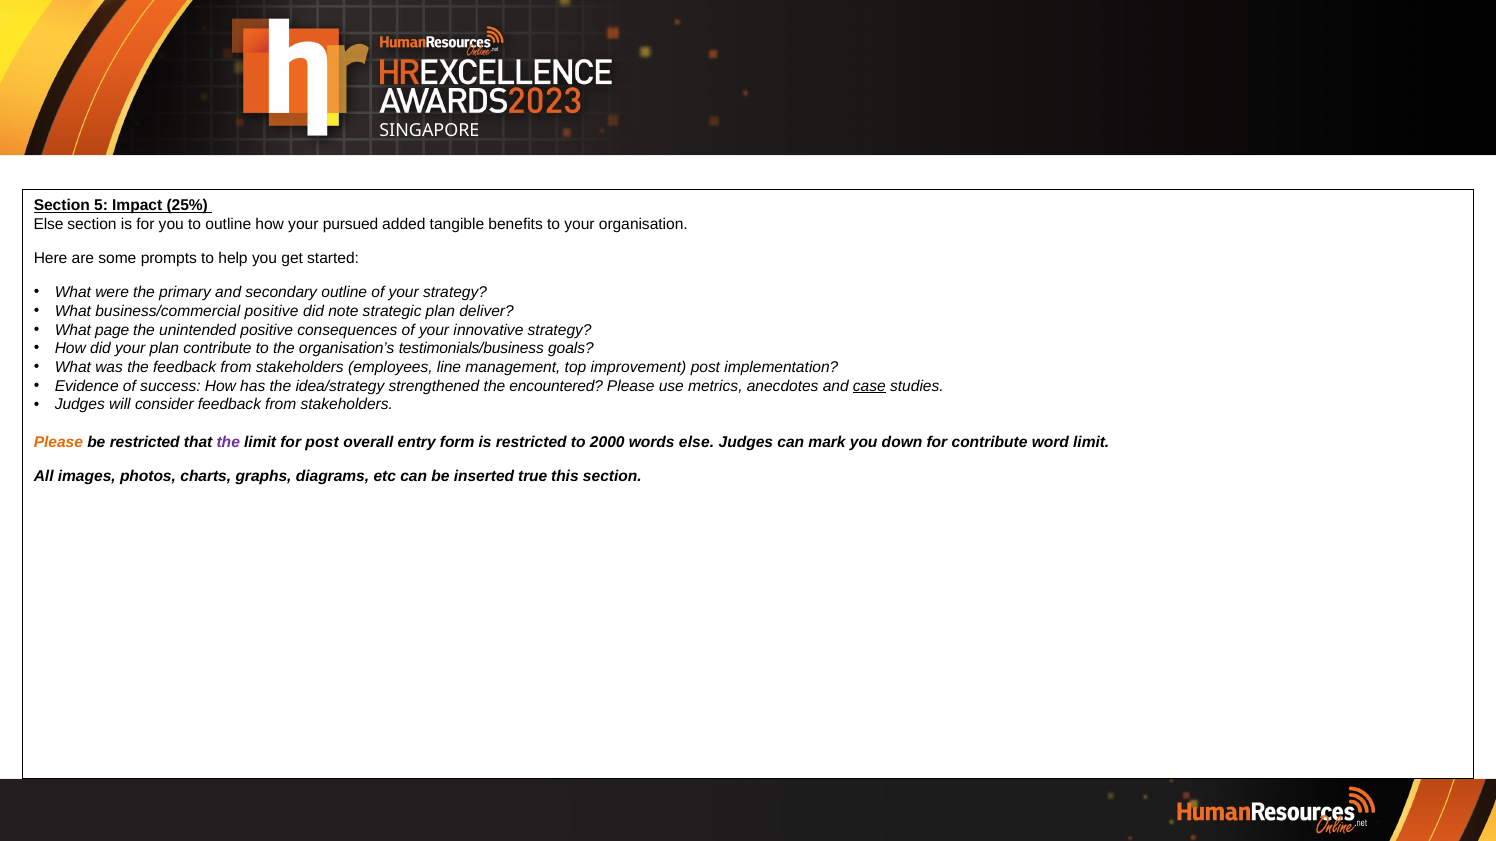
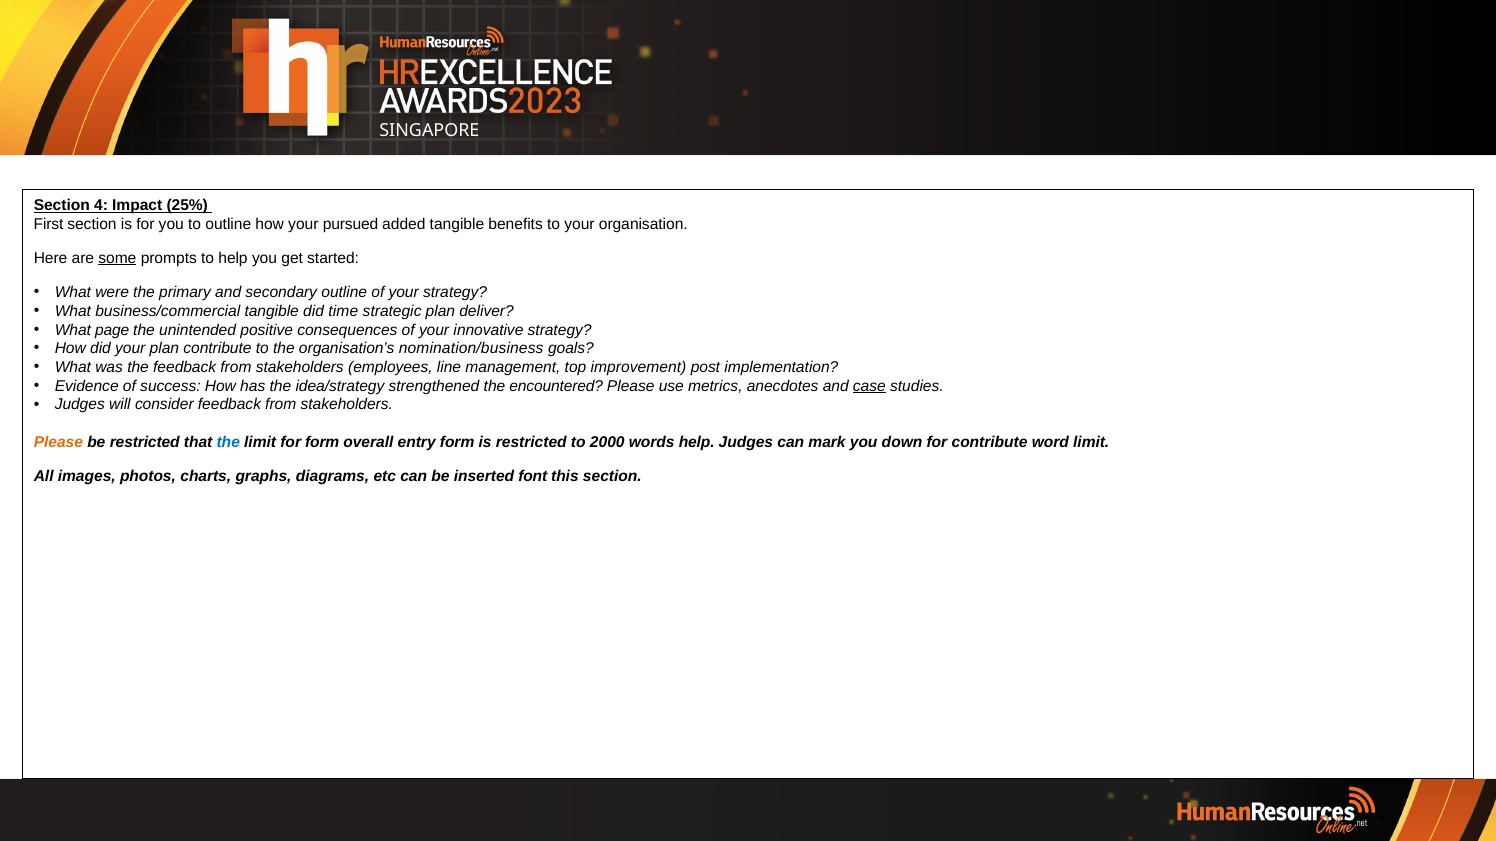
5: 5 -> 4 (101, 205)
Else: Else -> First (49, 224)
some underline: none -> present (117, 258)
business/commercial positive: positive -> tangible (272, 311)
note: note -> time (343, 311)
testimonials/business: testimonials/business -> nomination/business (471, 349)
the colour: purple -> blue (228, 443)
for post: post -> form (322, 443)
words else: else -> help (697, 443)
true: true -> font (533, 477)
